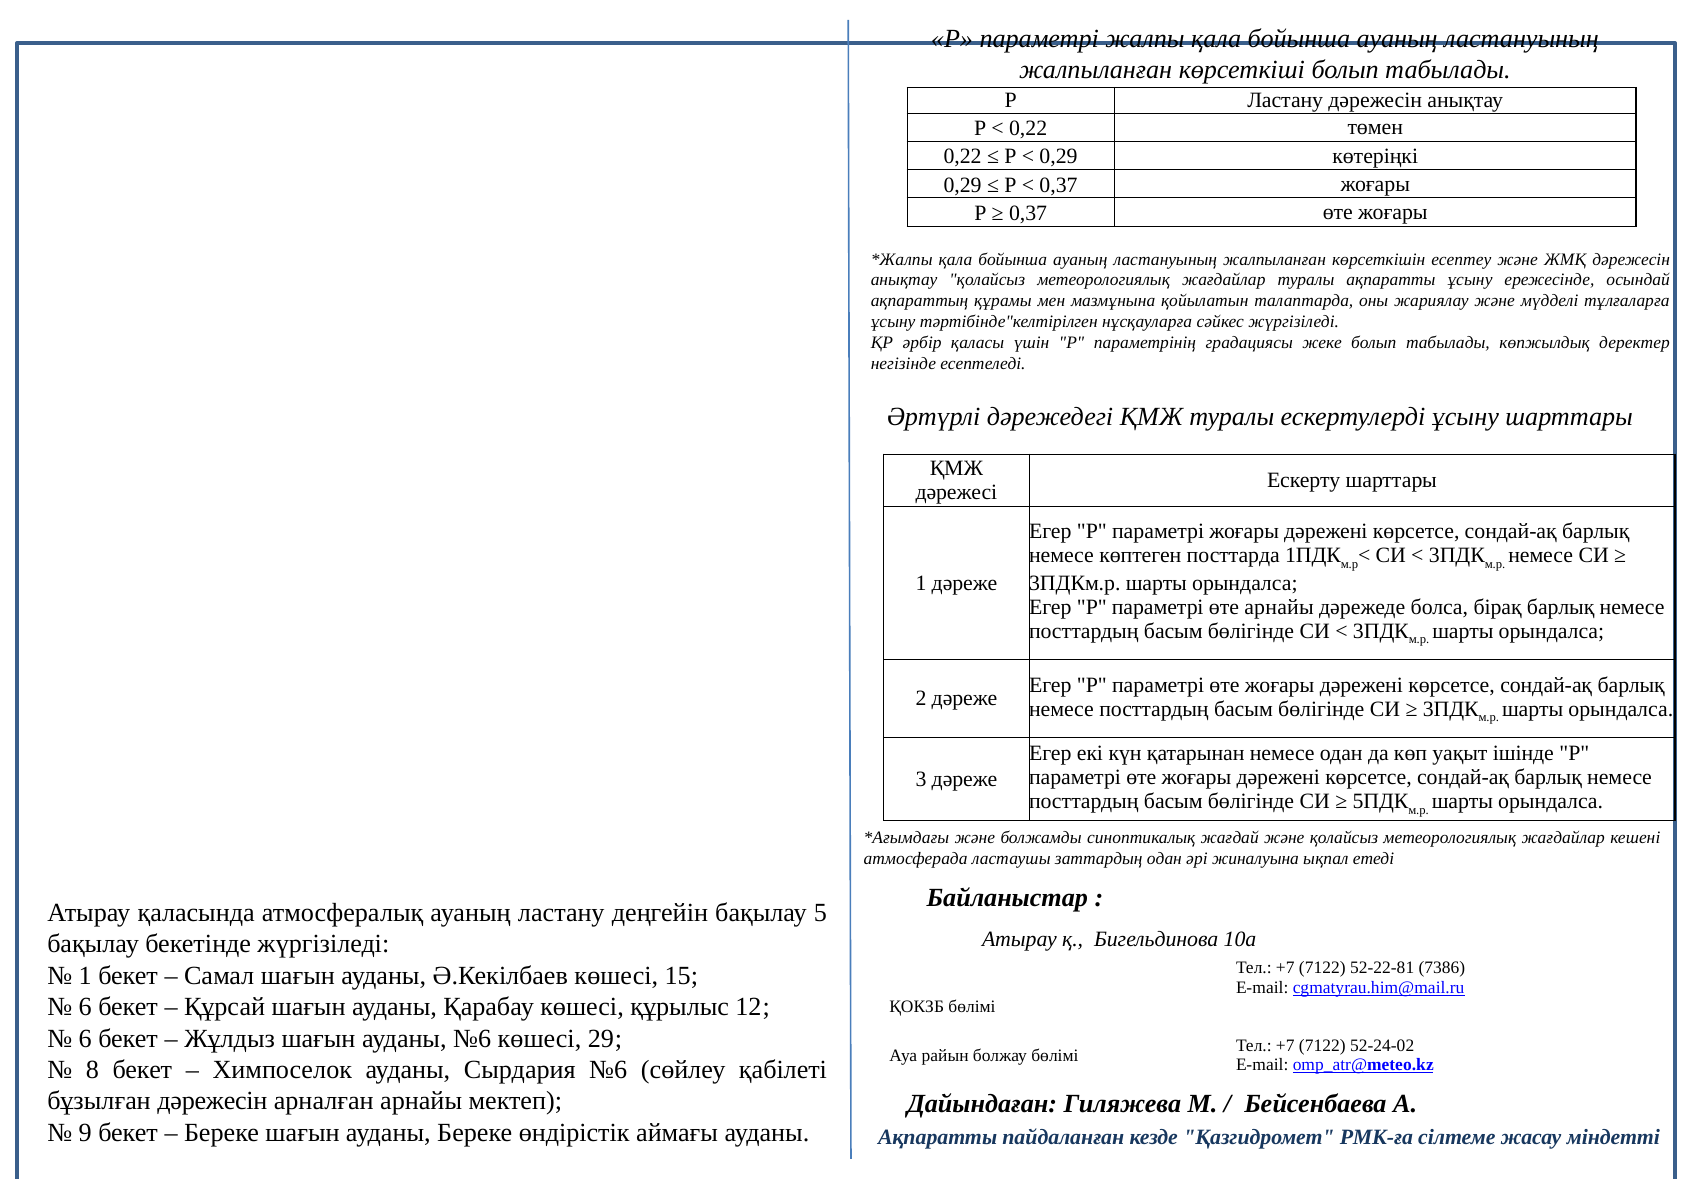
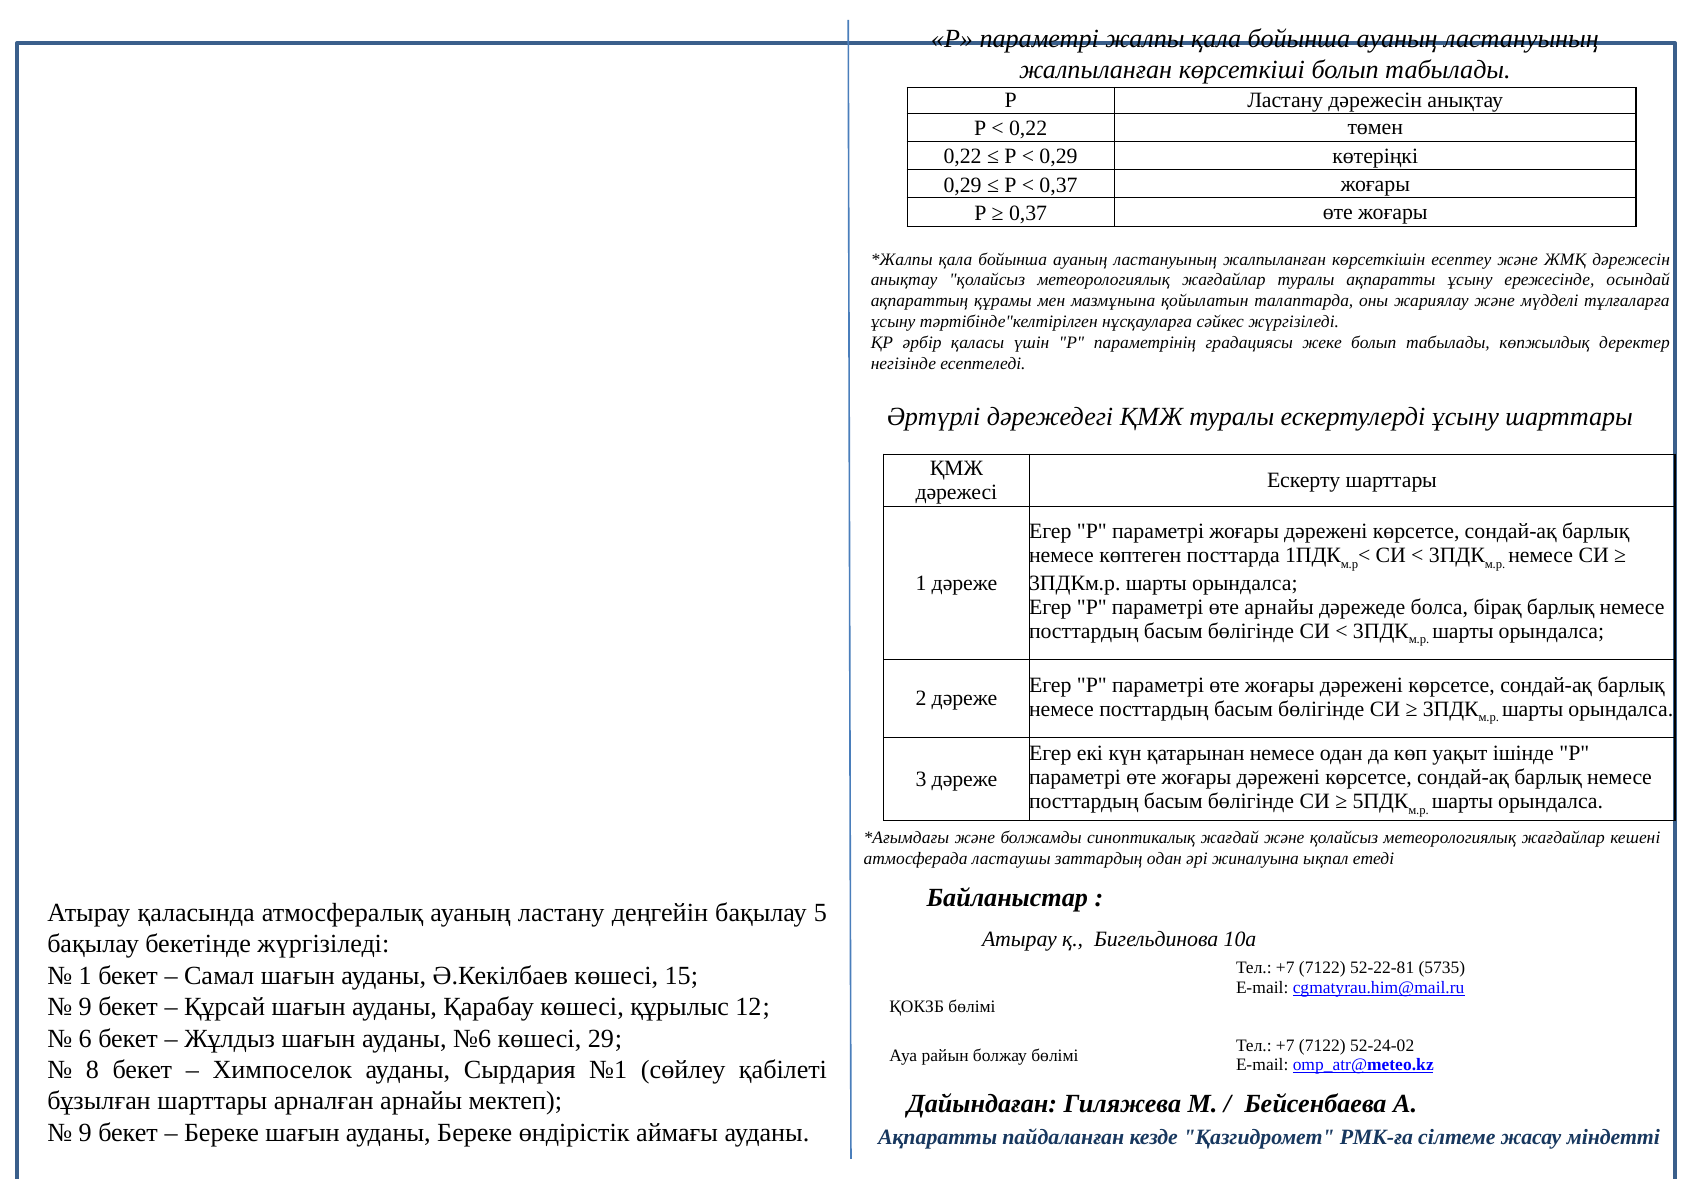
7386: 7386 -> 5735 (1442, 967)
6: 6 -> 9 (85, 1006)
Сырдария №6: №6 -> №1 (608, 1069)
бұзылған дәрежесін: дәрежесін -> шарттары (212, 1101)
